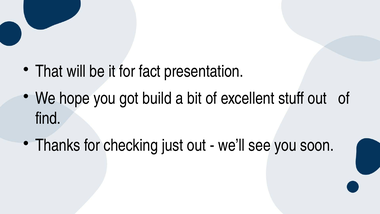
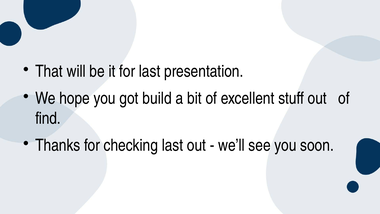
for fact: fact -> last (150, 71)
checking just: just -> last (172, 145)
